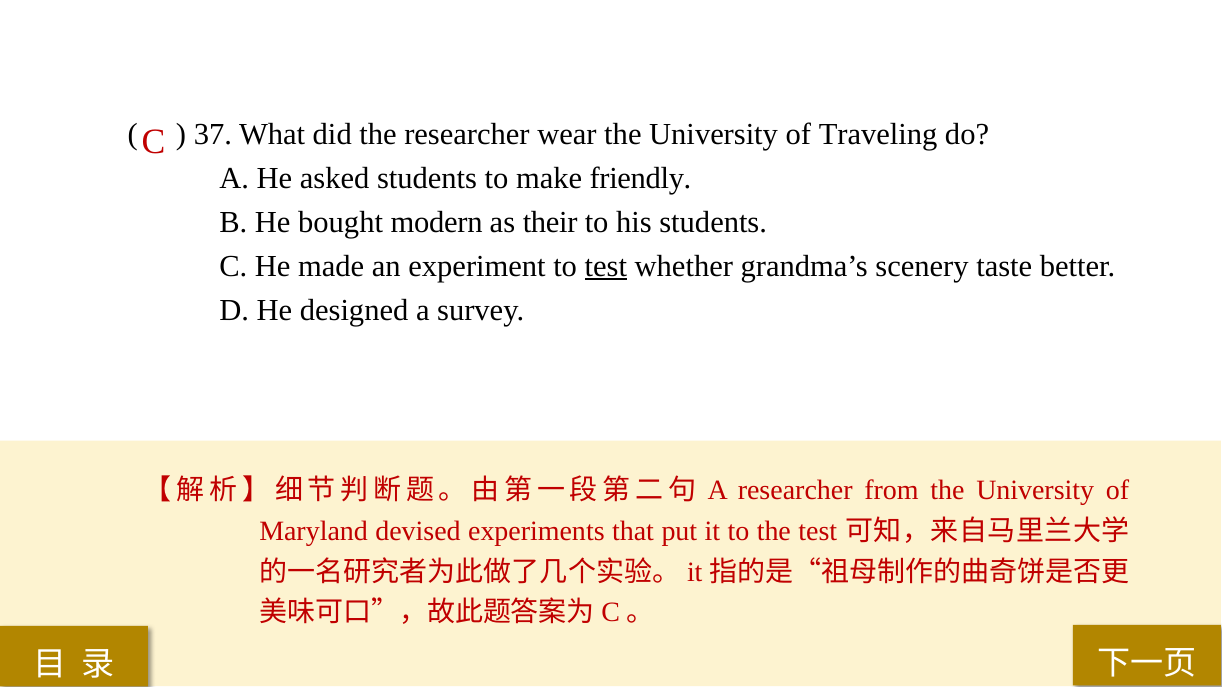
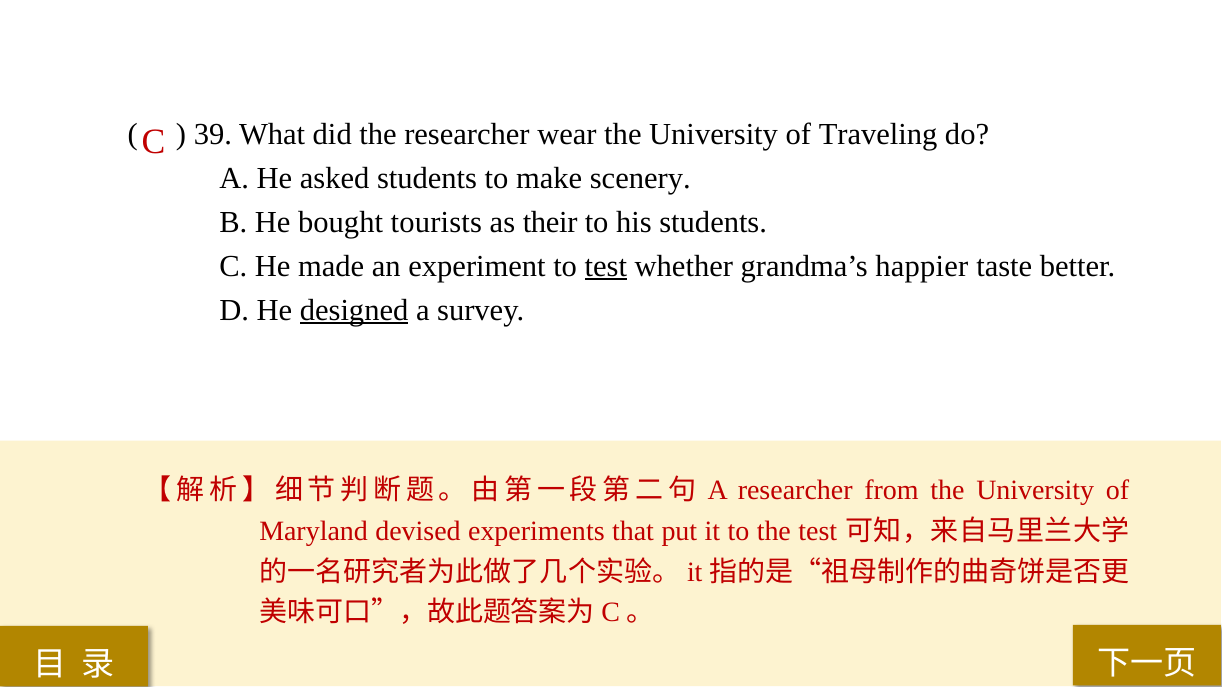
37: 37 -> 39 (213, 134)
friendly: friendly -> scenery (640, 178)
modern: modern -> tourists (436, 222)
scenery: scenery -> happier (922, 266)
designed underline: none -> present (354, 310)
